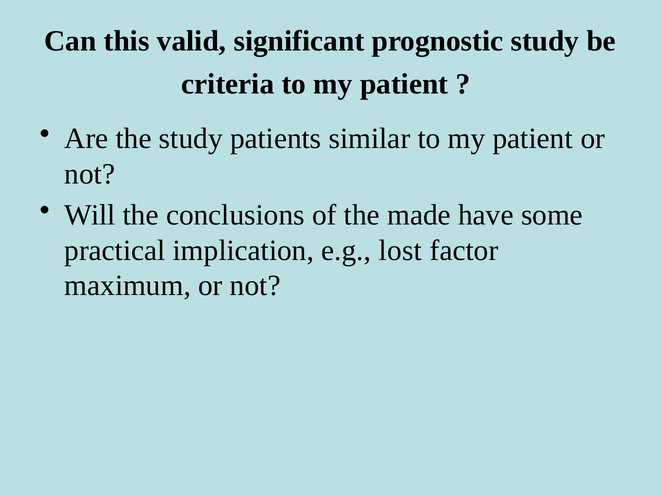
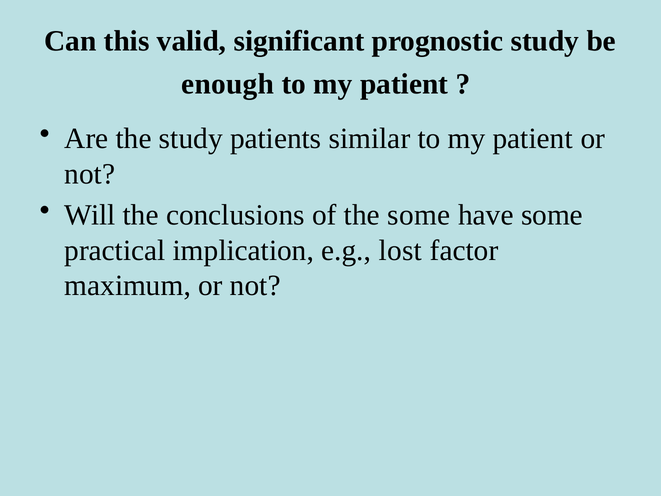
criteria: criteria -> enough (228, 84)
the made: made -> some (419, 215)
